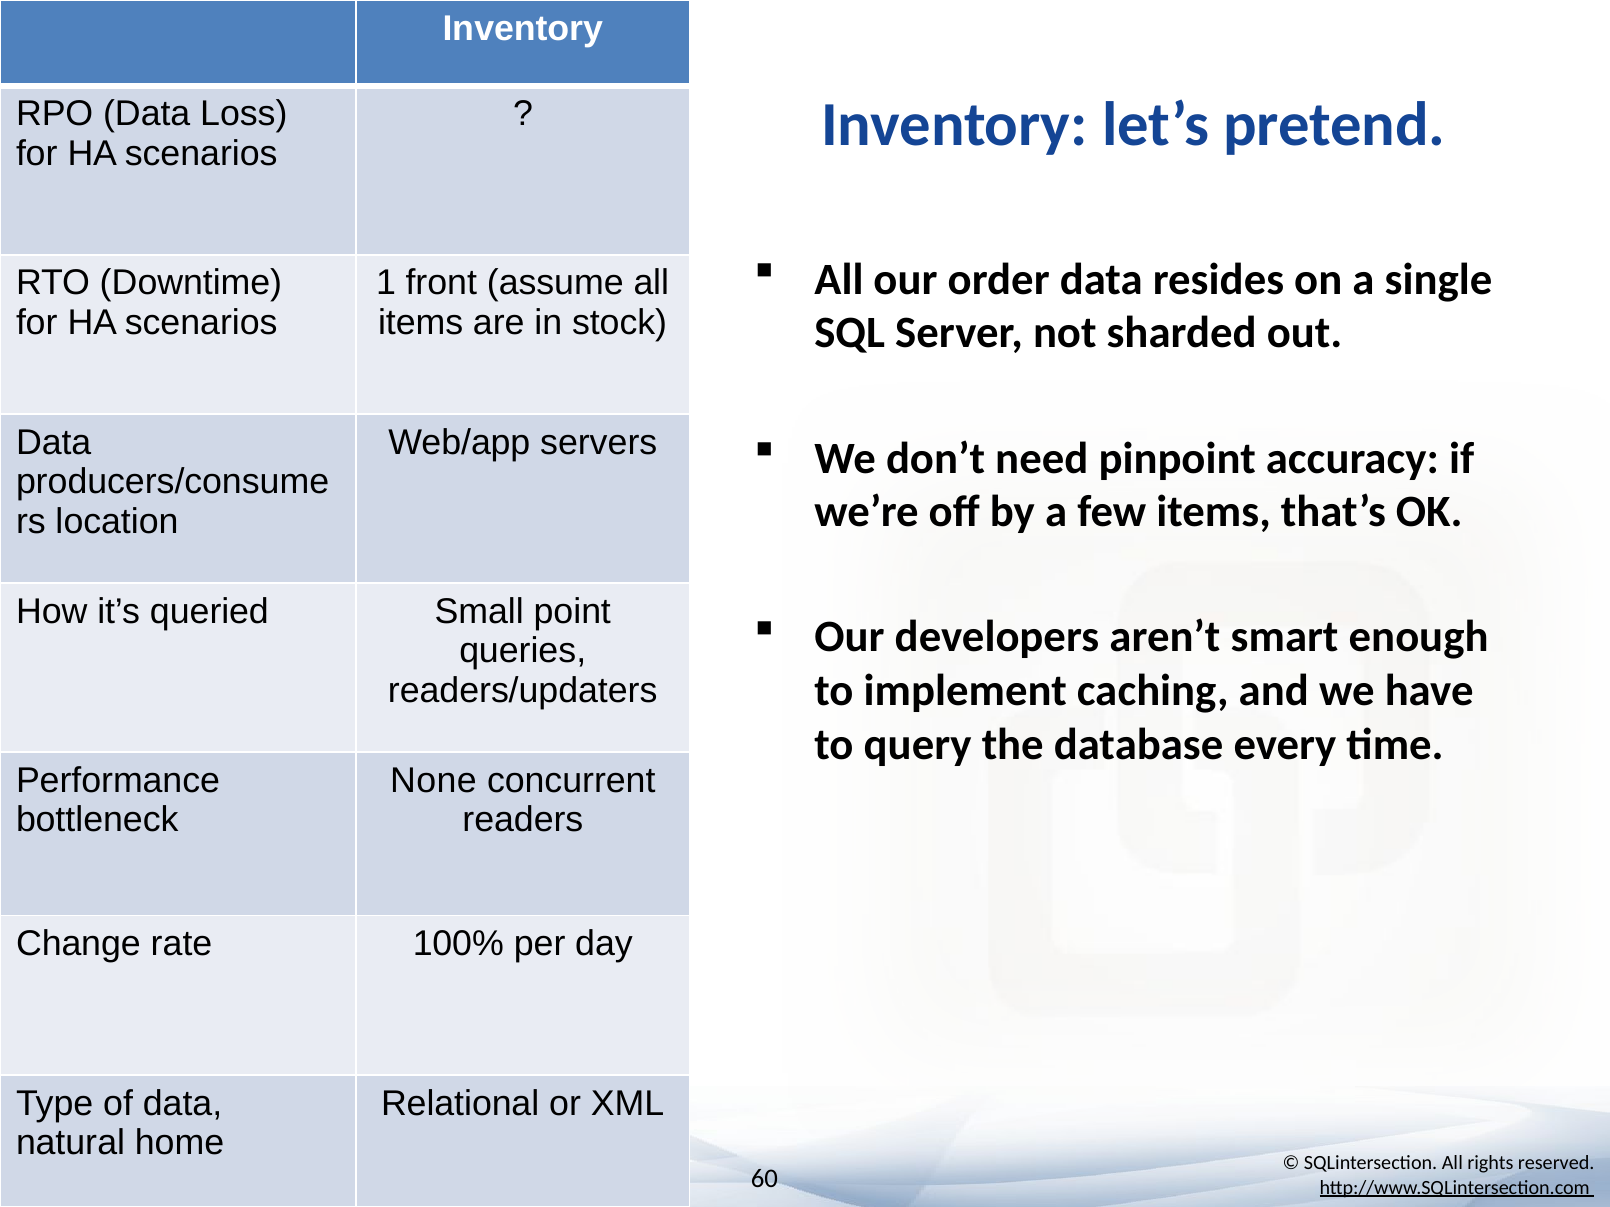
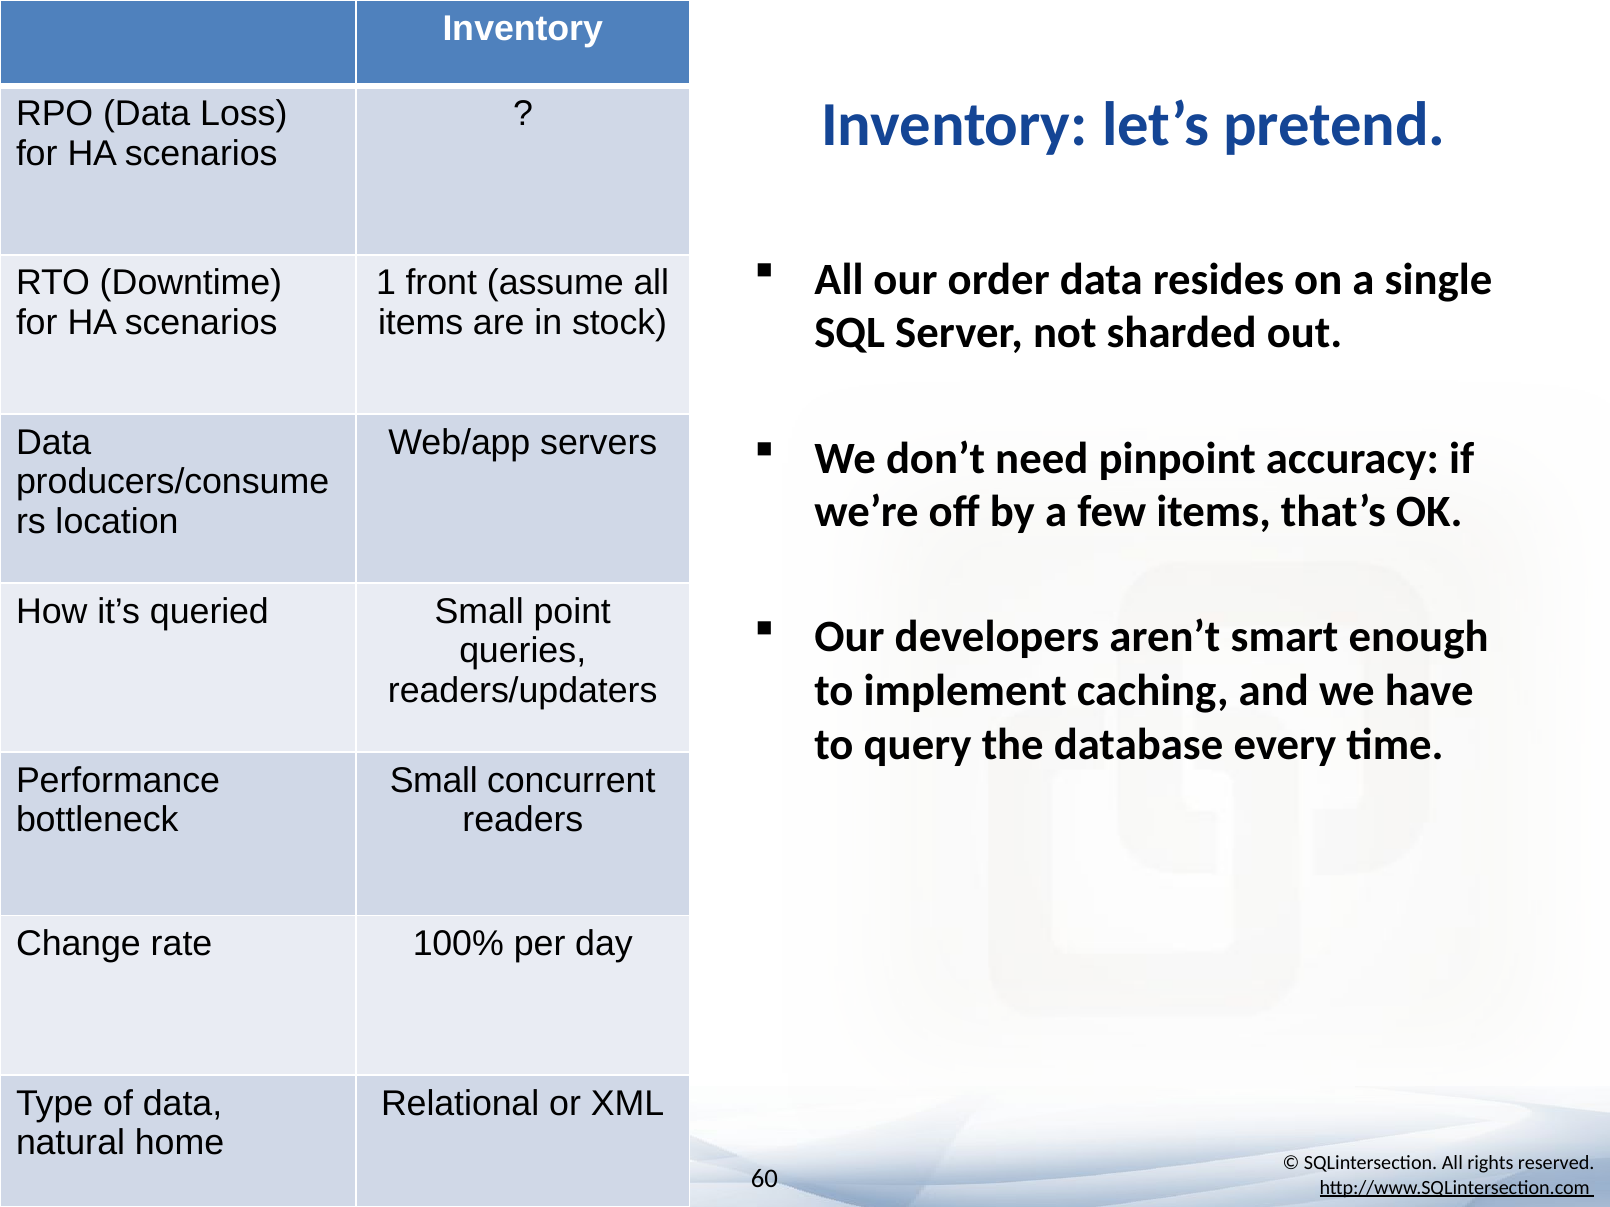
None: None -> Small (434, 781)
